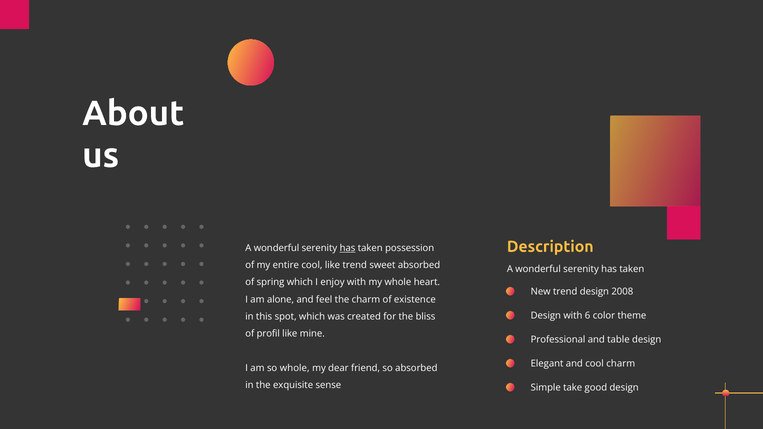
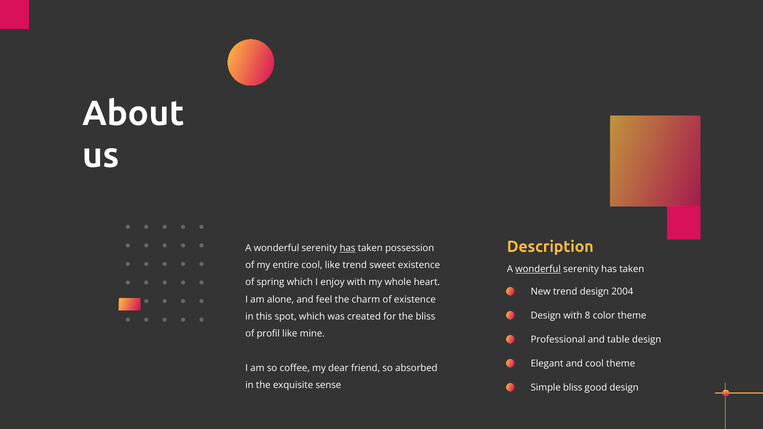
sweet absorbed: absorbed -> existence (419, 265)
wonderful underline: none -> present (538, 269)
2008: 2008 -> 2004 (622, 292)
6: 6 -> 8 (588, 316)
cool charm: charm -> theme (621, 364)
so whole: whole -> coffee (295, 368)
Simple take: take -> bliss (573, 388)
